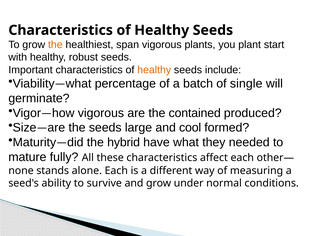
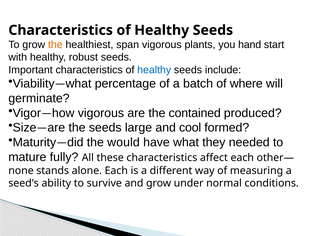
plant: plant -> hand (250, 45)
healthy colour: orange -> blue (154, 70)
single: single -> where (246, 84)
hybrid: hybrid -> would (123, 143)
